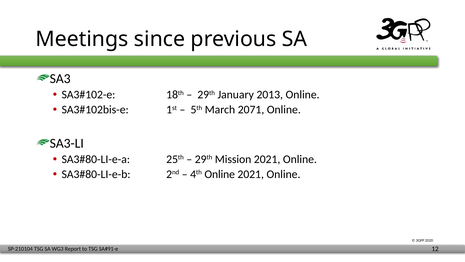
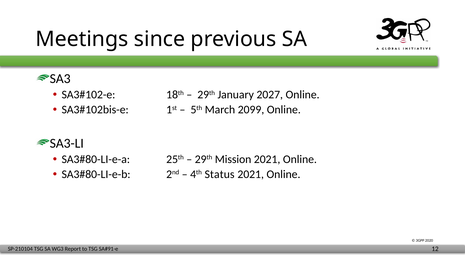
2013: 2013 -> 2027 (270, 95)
2071: 2071 -> 2099 (251, 110)
4th Online: Online -> Status (220, 174)
